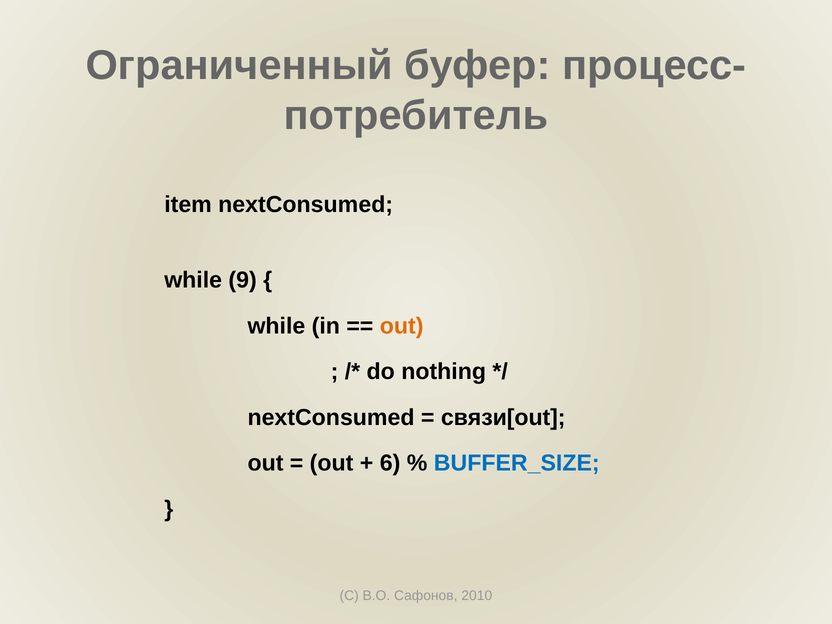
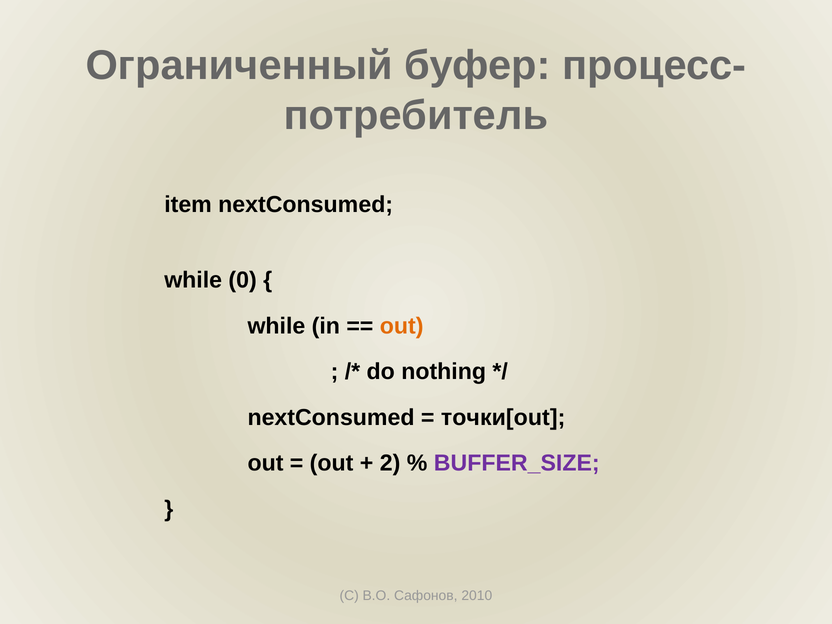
9: 9 -> 0 (243, 280)
связи[out: связи[out -> точки[out (503, 418)
6: 6 -> 2 (390, 463)
BUFFER_SIZE colour: blue -> purple (517, 463)
